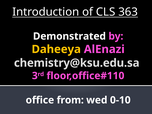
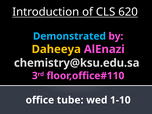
363: 363 -> 620 (128, 12)
Demonstrated colour: white -> light blue (69, 36)
from: from -> tube (70, 100)
0-10: 0-10 -> 1-10 (120, 100)
